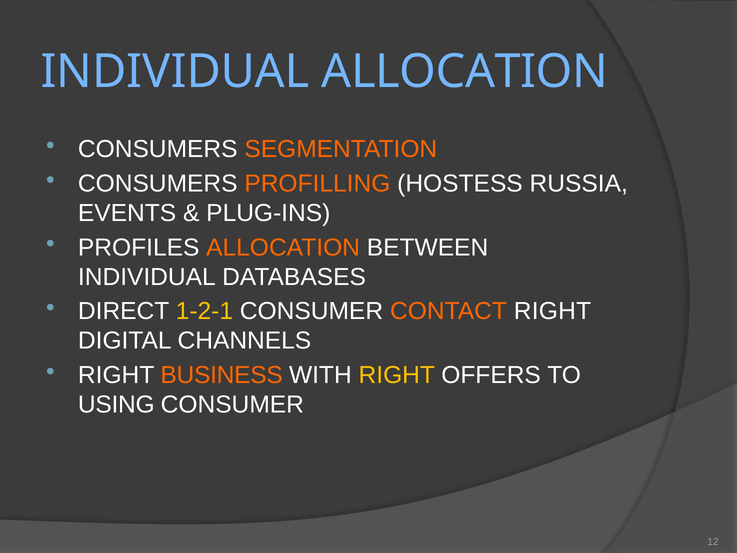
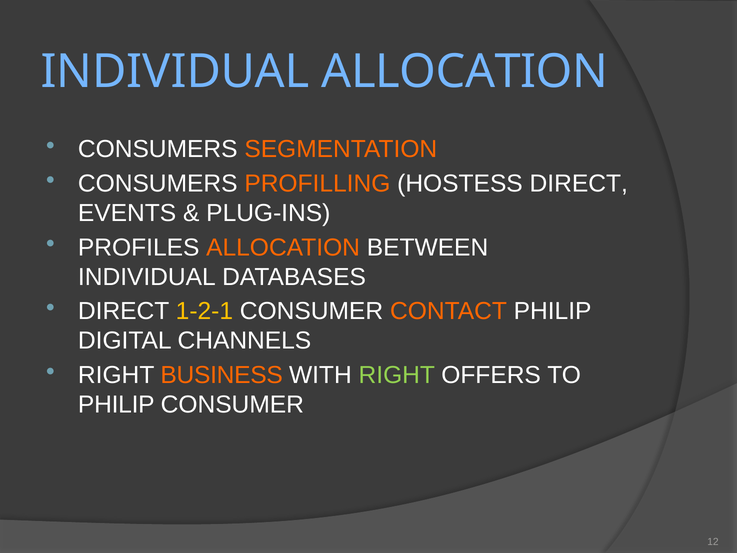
HOSTESS RUSSIA: RUSSIA -> DIRECT (579, 183)
CONTACT RIGHT: RIGHT -> PHILIP (553, 311)
RIGHT colour: yellow -> light green (397, 375)
USING: USING -> PHILIP (116, 405)
